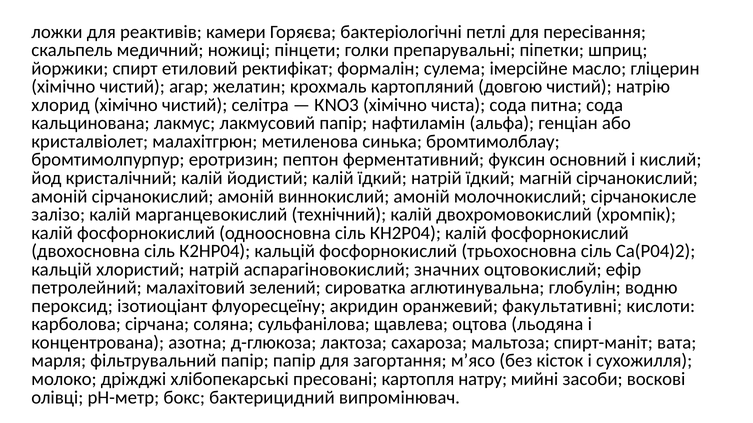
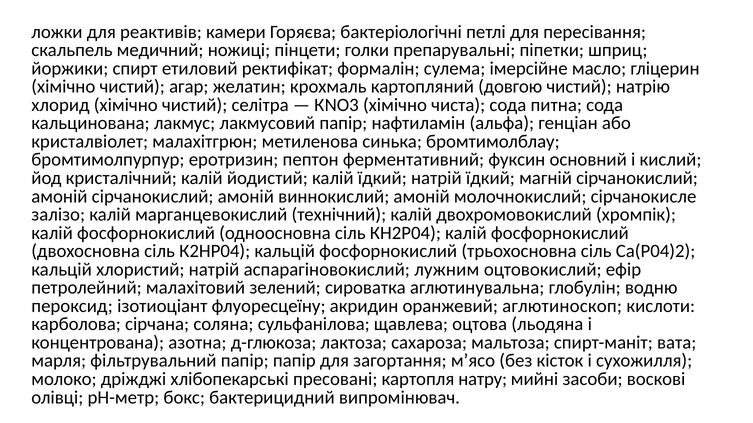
значних: значних -> лужним (447, 270)
факультативні: факультативні -> аглютиноскоп (562, 306)
